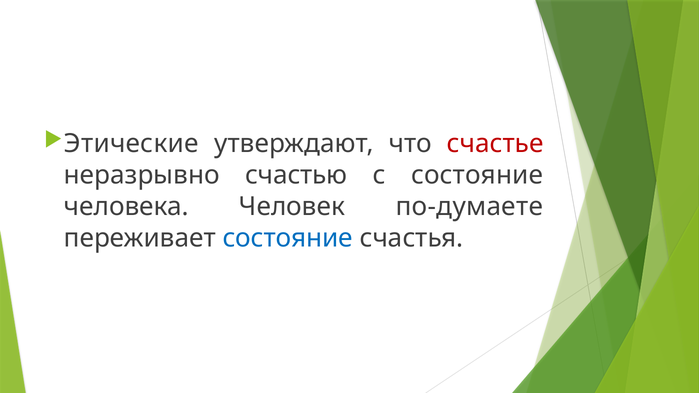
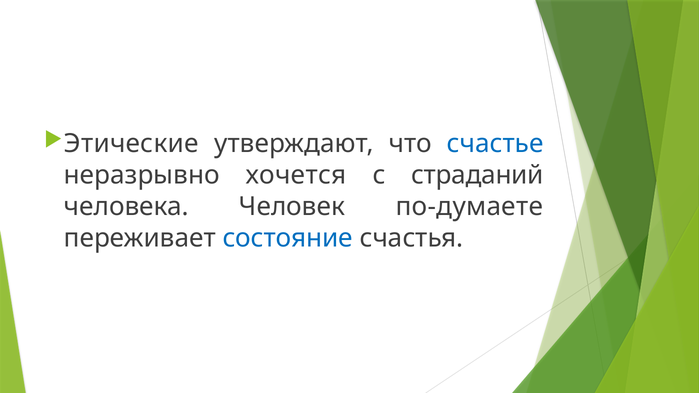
счастье colour: red -> blue (495, 144)
счастью: счастью -> хочется (296, 175)
с состояние: состояние -> страданий (477, 175)
